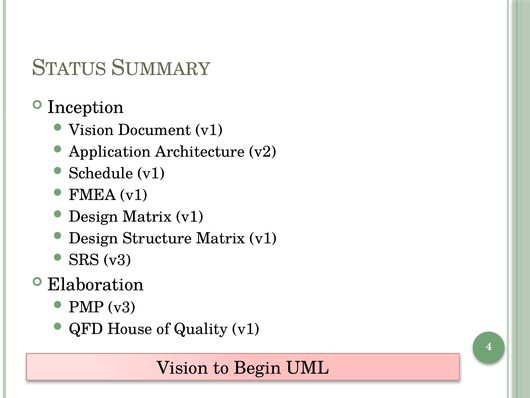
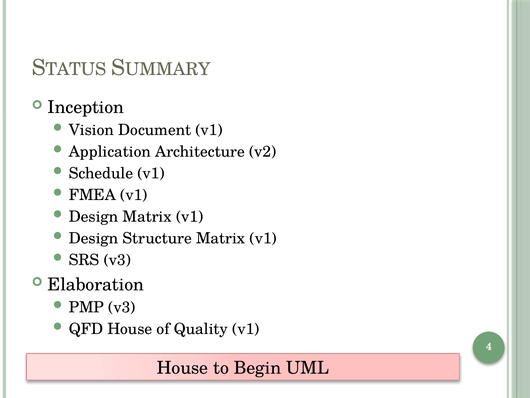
Vision: Vision -> House (183, 368)
